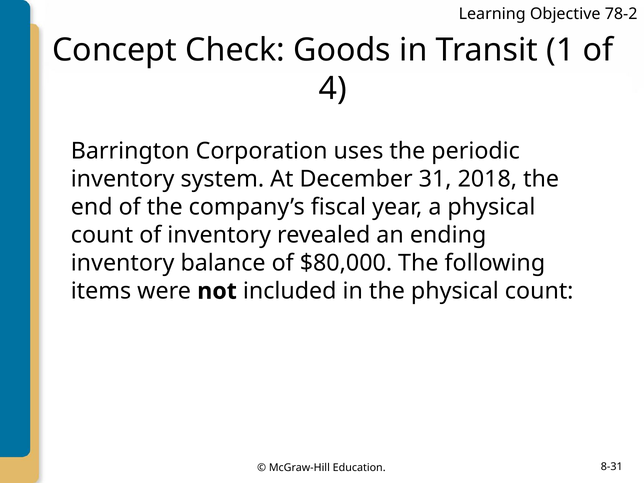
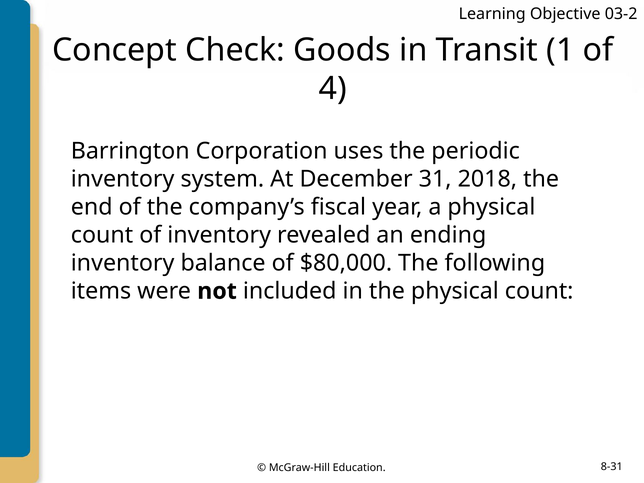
78-2: 78-2 -> 03-2 (621, 14)
